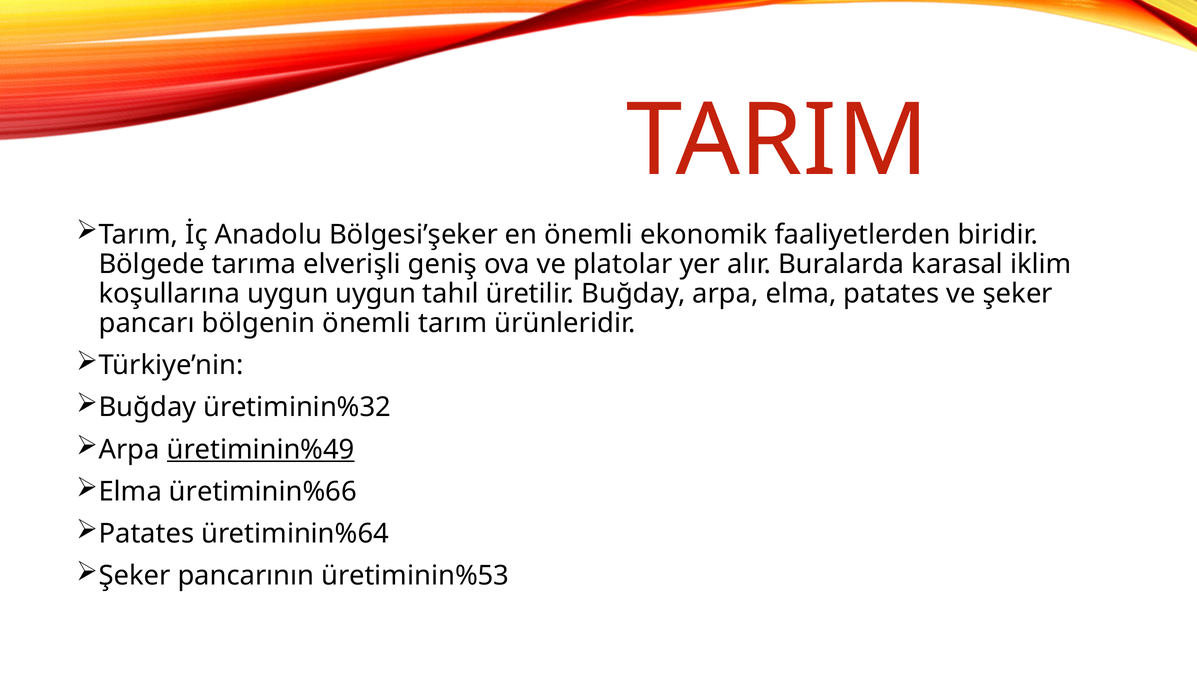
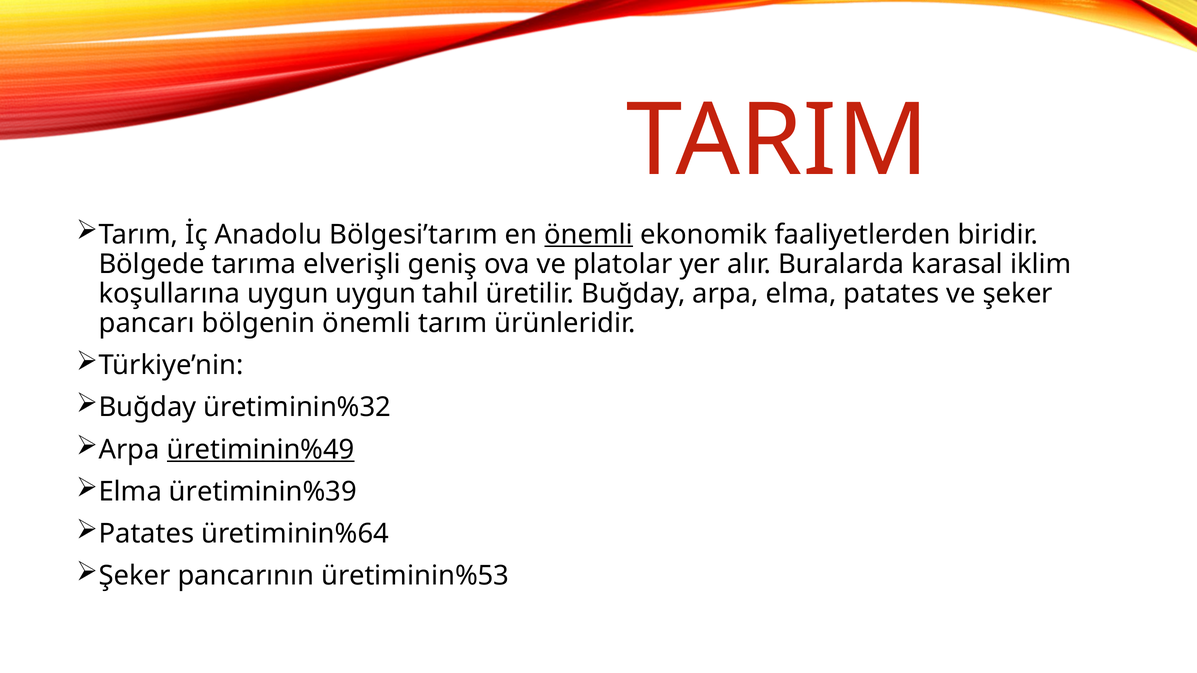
Bölgesi’şeker: Bölgesi’şeker -> Bölgesi’tarım (413, 235)
önemli underline: none -> present (589, 235)
üretiminin%66: üretiminin%66 -> üretiminin%39 (263, 492)
